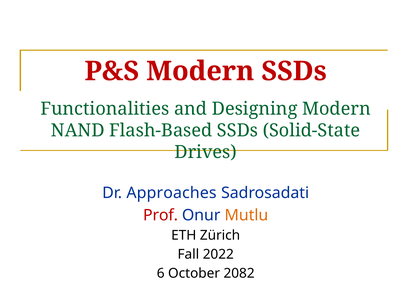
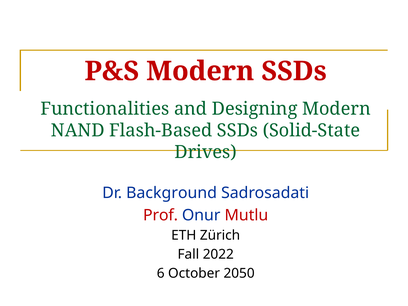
Approaches: Approaches -> Background (172, 193)
Mutlu colour: orange -> red (246, 215)
2082: 2082 -> 2050 (239, 273)
